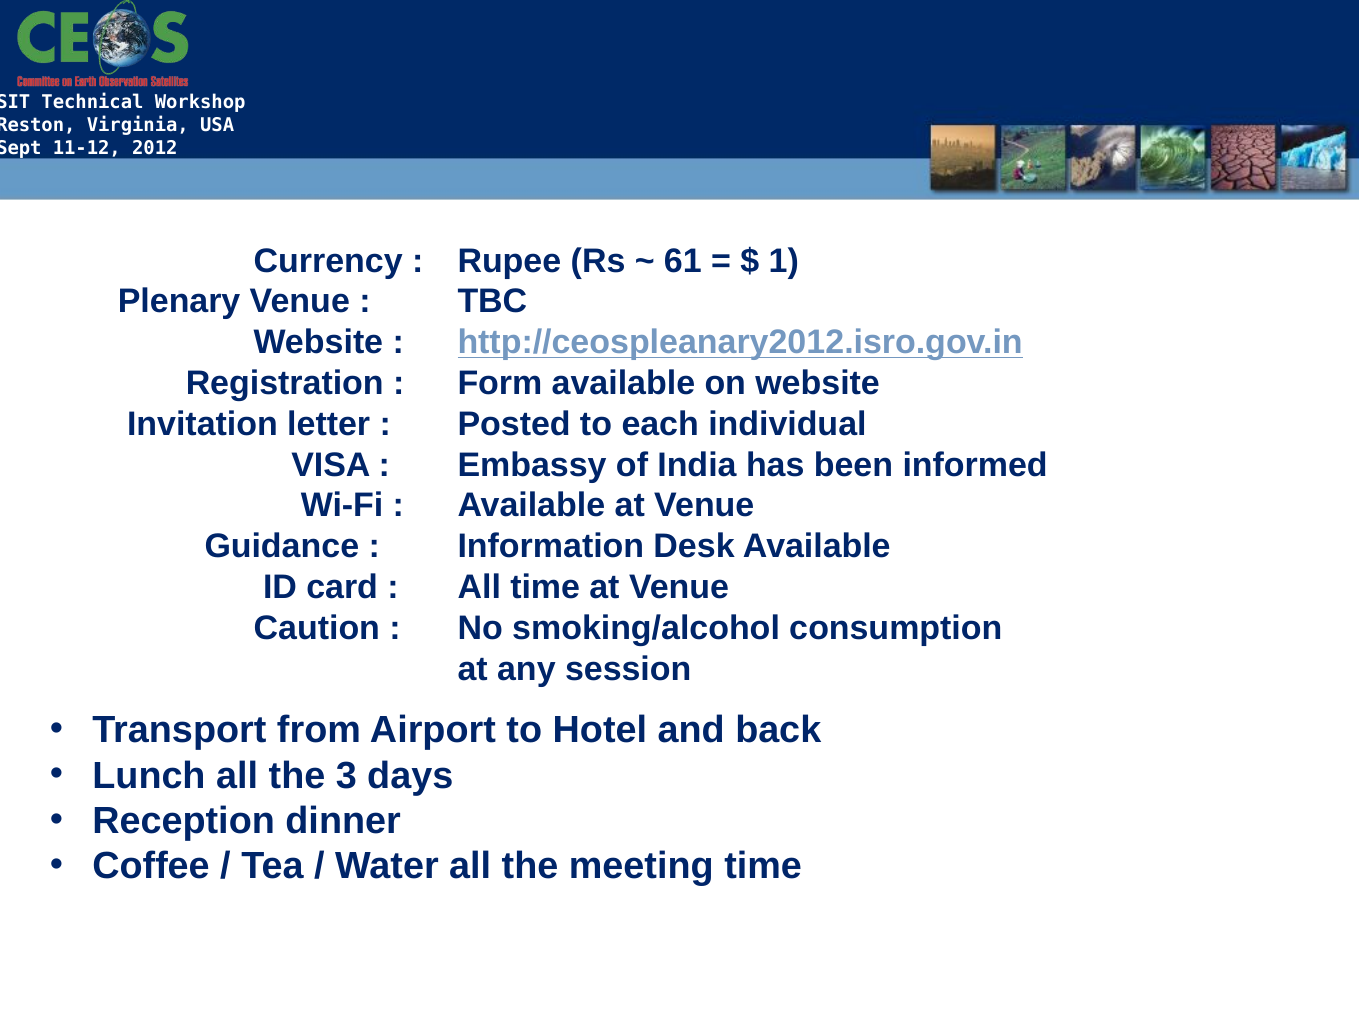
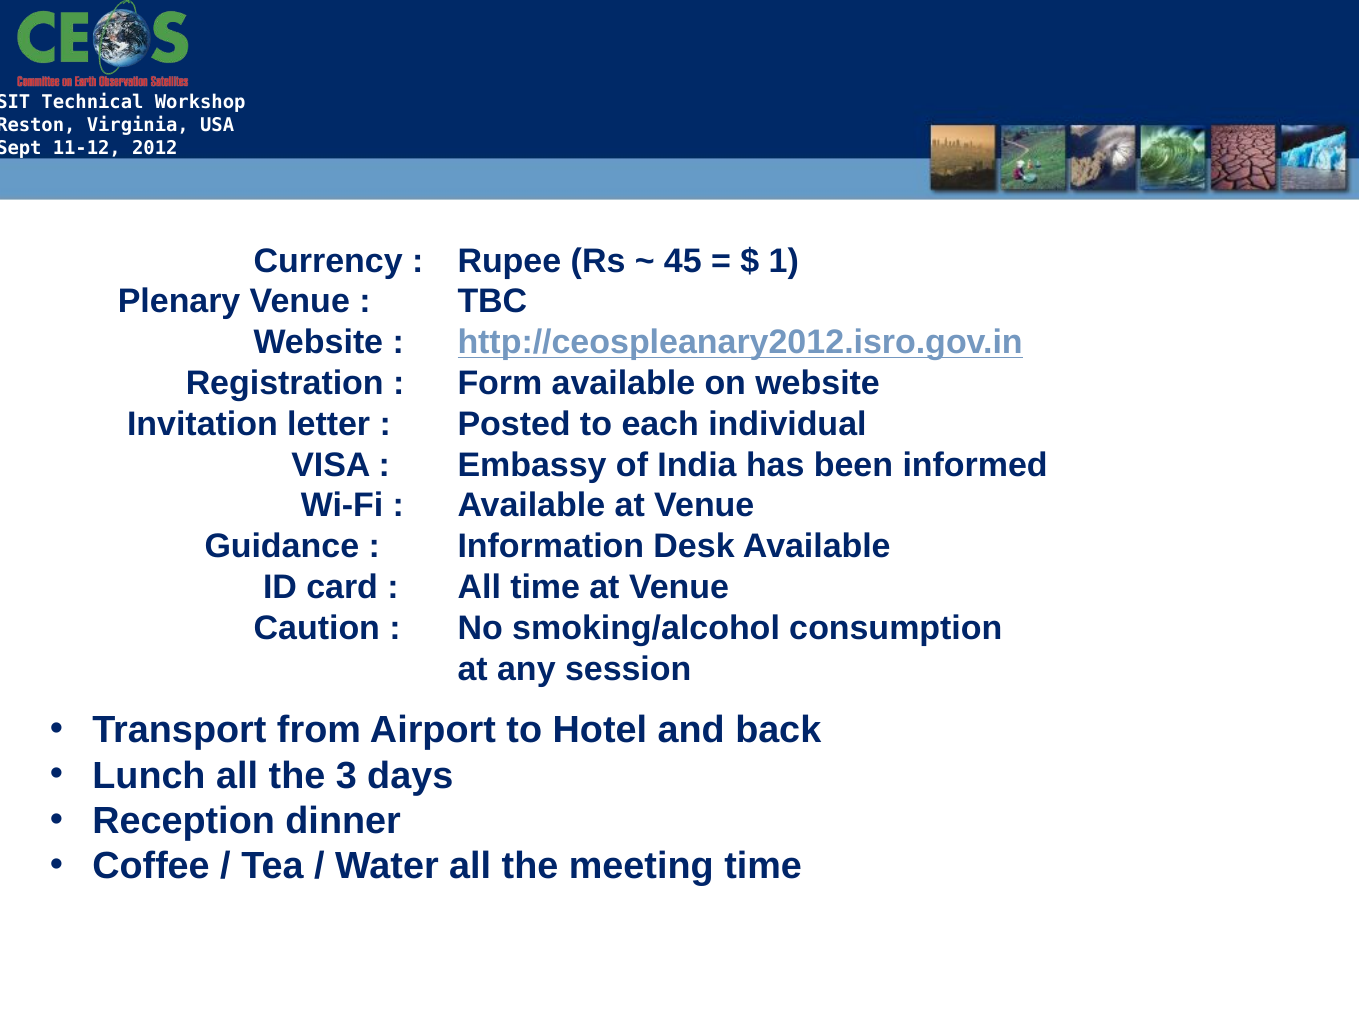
61: 61 -> 45 (683, 261)
